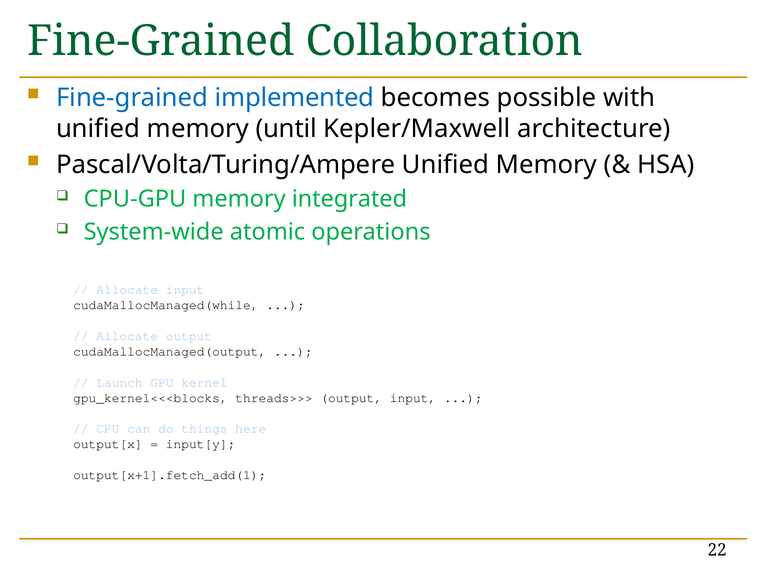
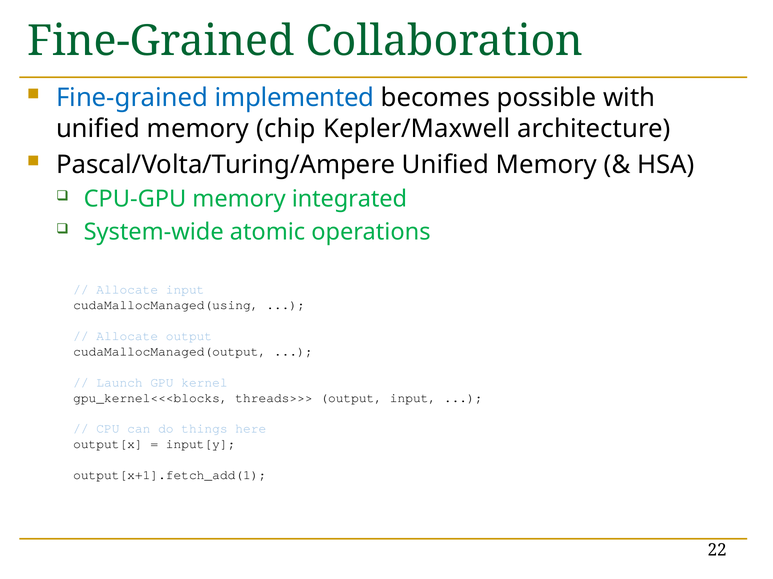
until: until -> chip (286, 129)
cudaMallocManaged(while: cudaMallocManaged(while -> cudaMallocManaged(using (166, 306)
